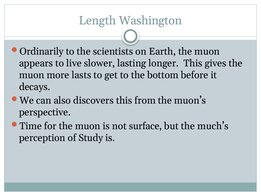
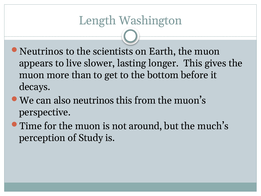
Ordinarily: Ordinarily -> Neutrinos (41, 51)
lasts: lasts -> than (81, 75)
also discovers: discovers -> neutrinos (93, 100)
surface: surface -> around (145, 126)
